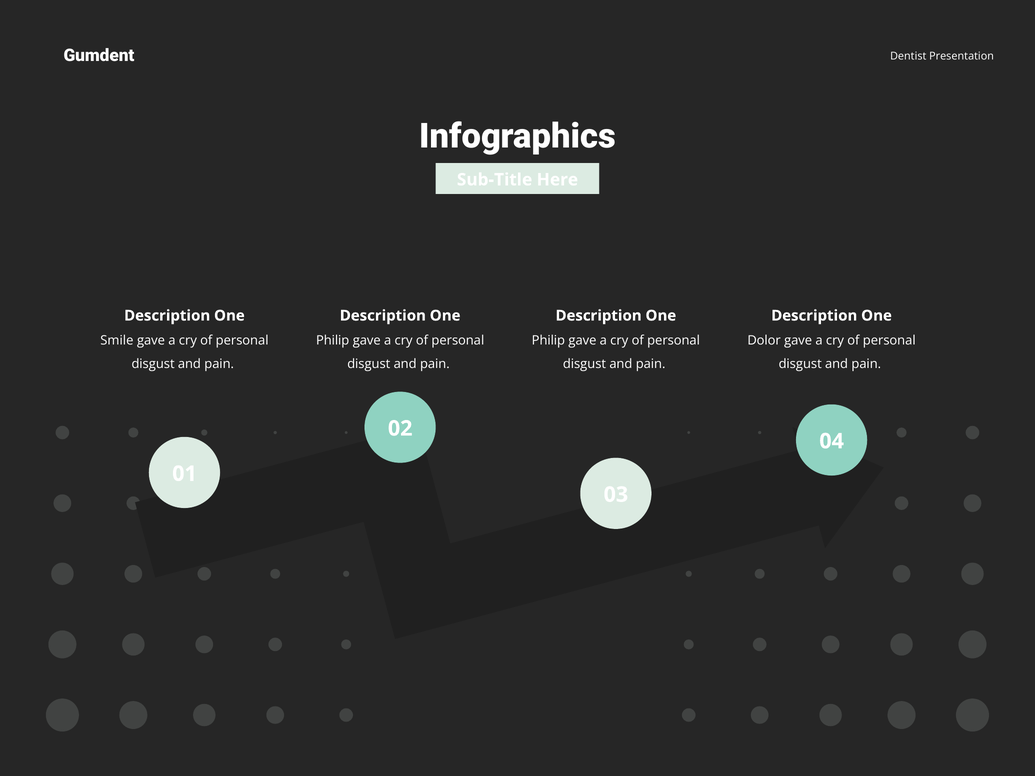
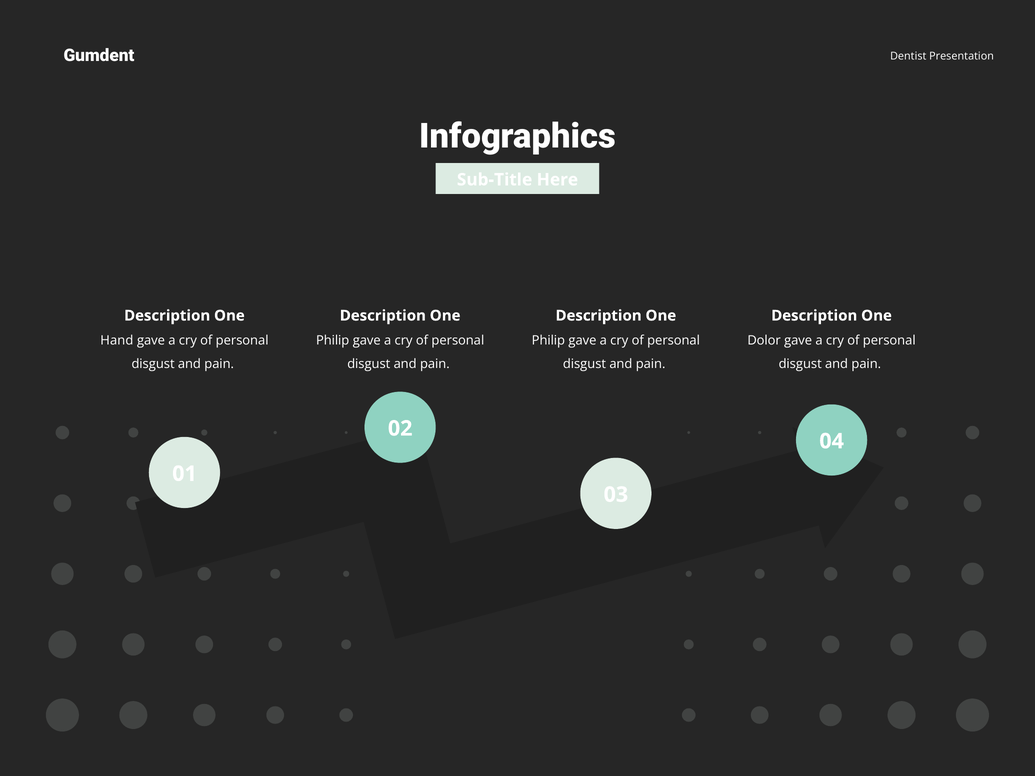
Smile: Smile -> Hand (117, 341)
